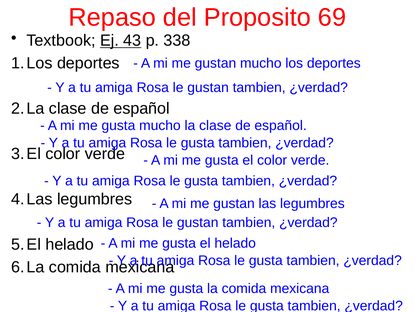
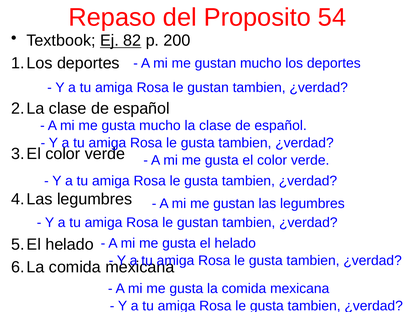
69: 69 -> 54 (332, 17)
43: 43 -> 82 (132, 41)
338: 338 -> 200 (177, 41)
